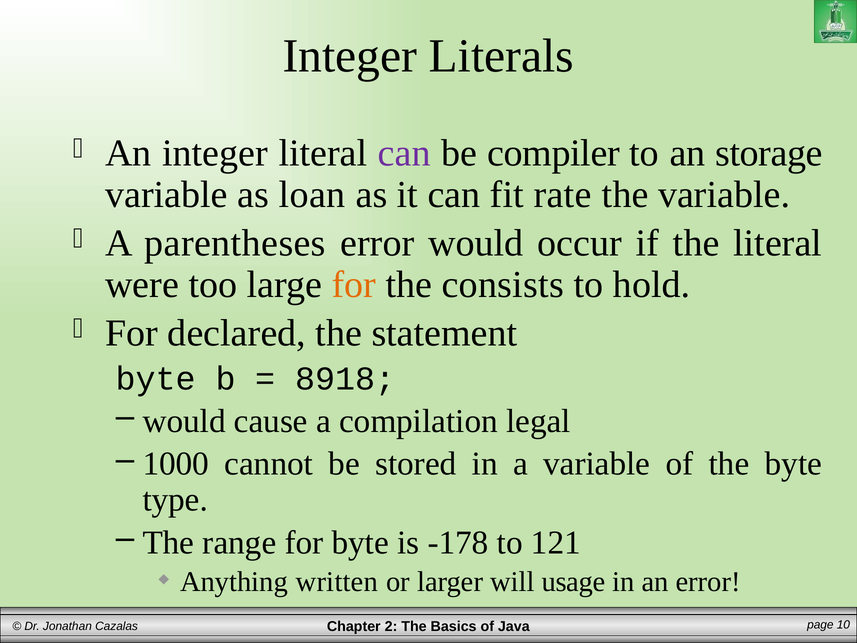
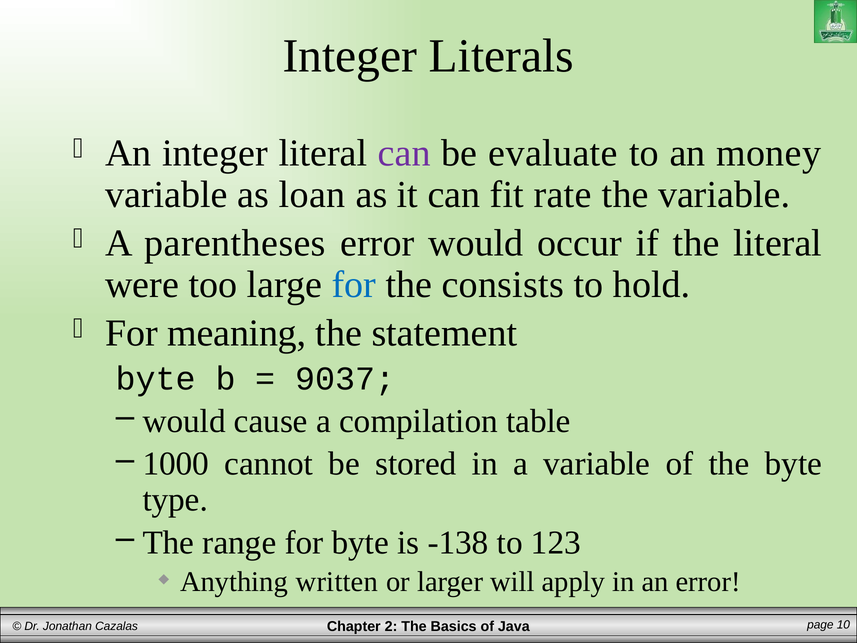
compiler: compiler -> evaluate (553, 153)
storage: storage -> money (769, 153)
for colour: orange -> blue (354, 284)
declared: declared -> meaning (237, 333)
8918: 8918 -> 9037 (345, 378)
legal: legal -> table (538, 421)
-178: -178 -> -138 (458, 542)
121: 121 -> 123 (556, 542)
usage: usage -> apply (573, 582)
